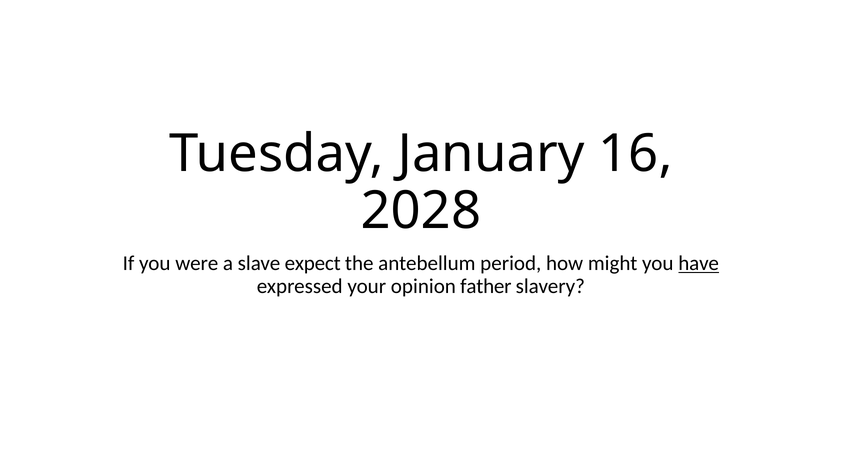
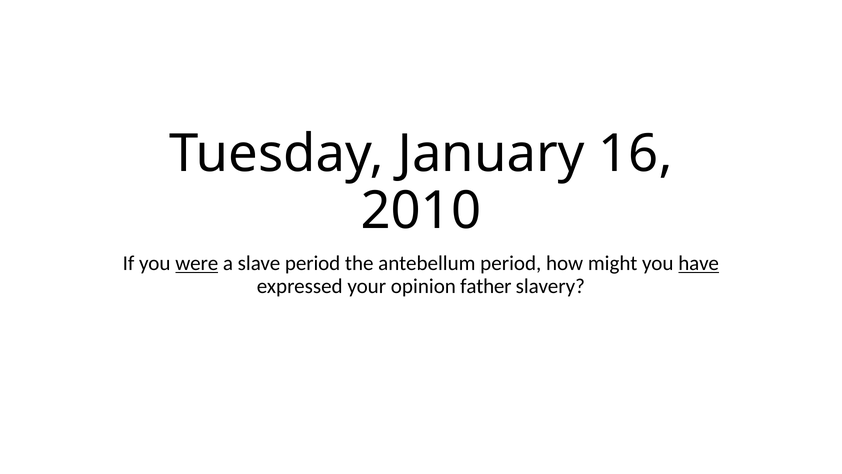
2028: 2028 -> 2010 (421, 210)
were underline: none -> present (197, 263)
slave expect: expect -> period (313, 263)
